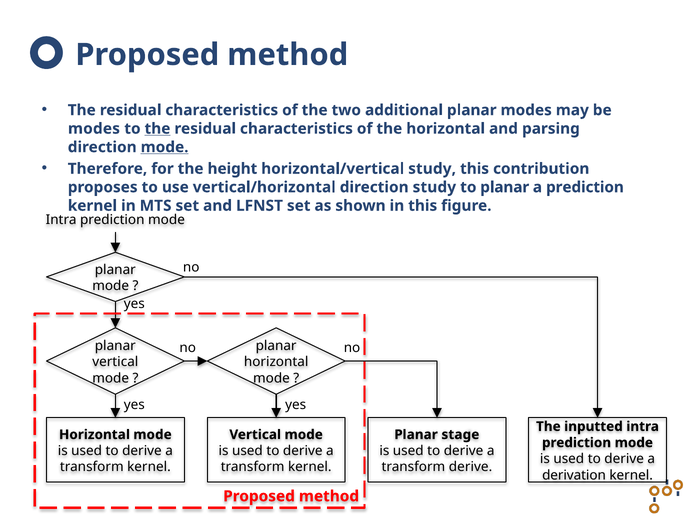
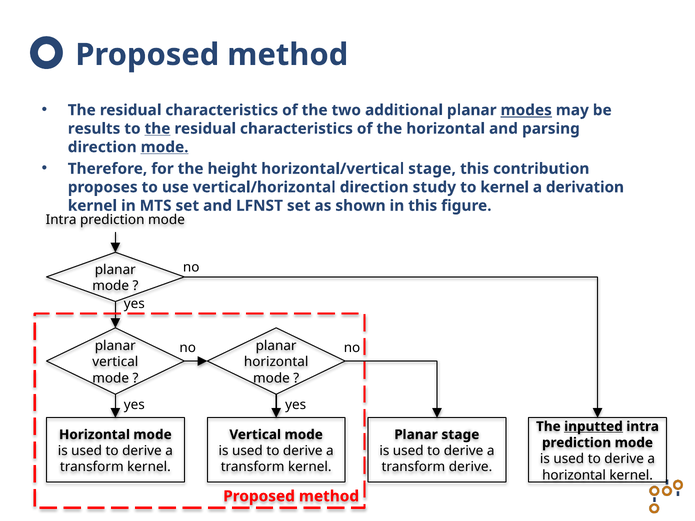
modes underline: none -> present (526, 110)
modes: modes -> results (94, 129)
horizontal/vertical study: study -> stage (432, 169)
to planar: planar -> kernel (505, 187)
a prediction: prediction -> derivation (585, 187)
inputted underline: none -> present (593, 427)
derivation: derivation -> horizontal (574, 475)
